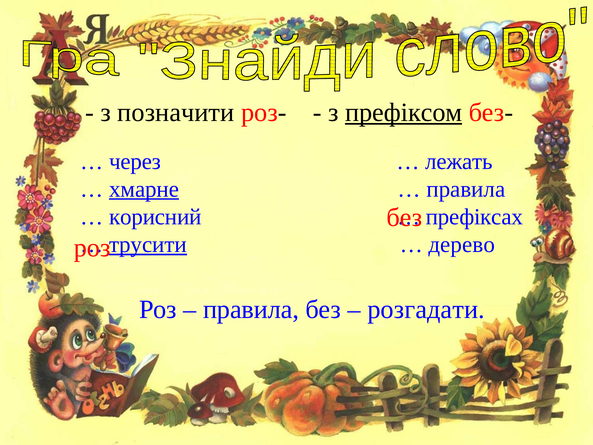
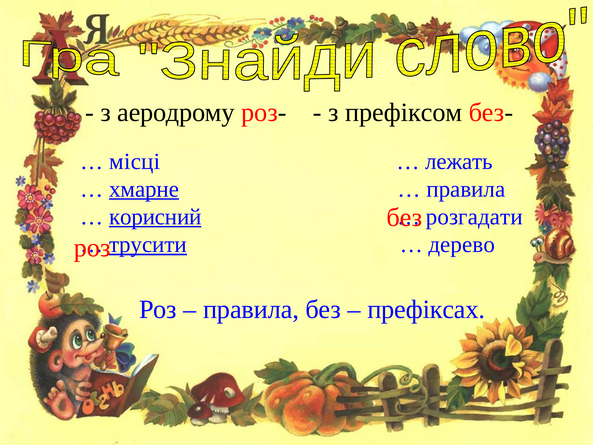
позначити: позначити -> аеродрому (176, 112)
префіксом underline: present -> none (404, 112)
через: через -> місці (135, 161)
корисний underline: none -> present (155, 217)
префіксах: префіксах -> розгадати (474, 217)
розгадати: розгадати -> префіксах (426, 309)
